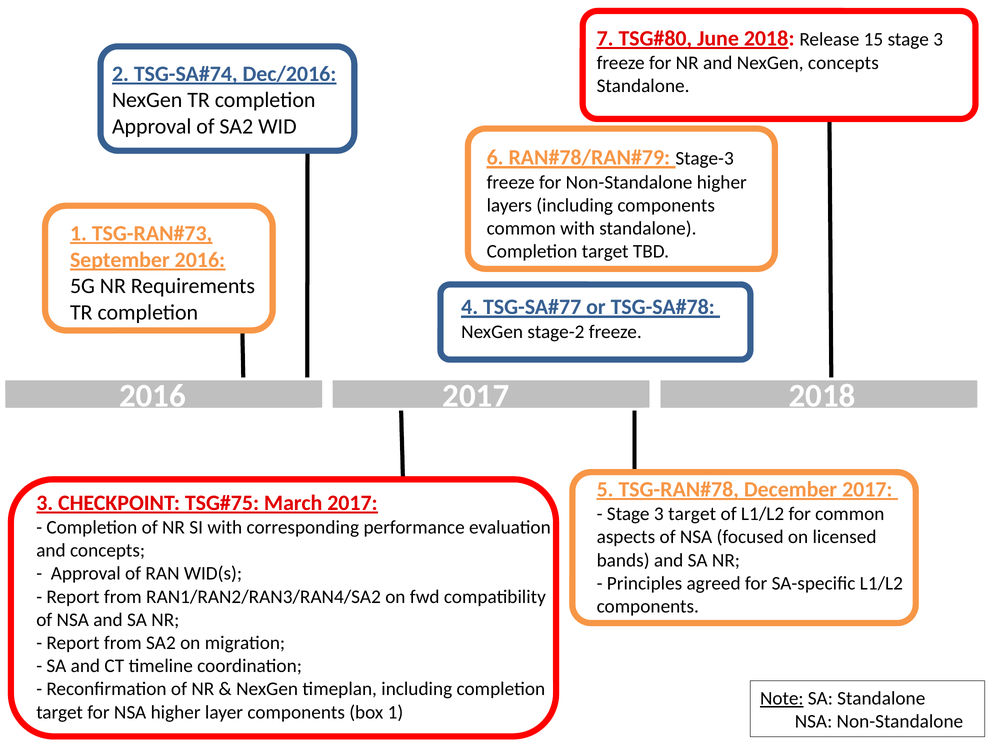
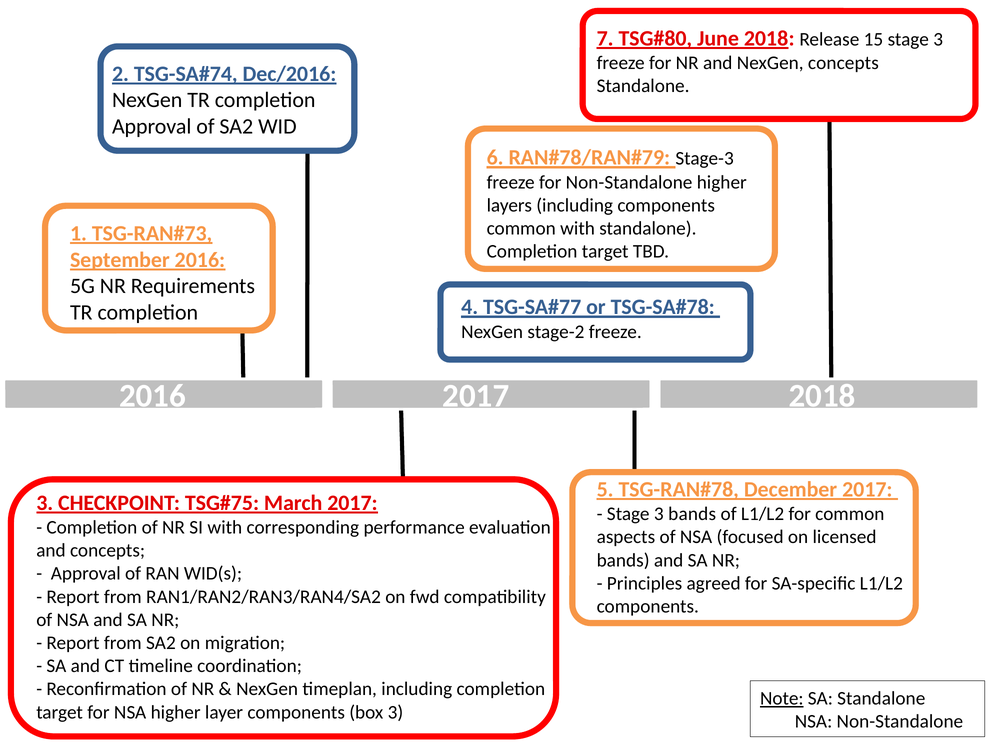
3 target: target -> bands (692, 514)
box 1: 1 -> 3 (395, 712)
